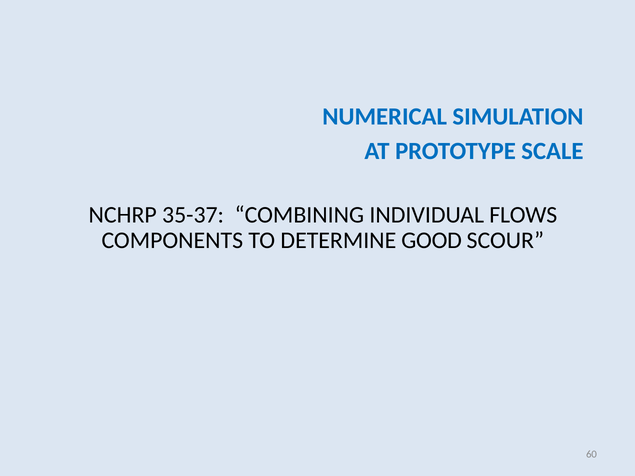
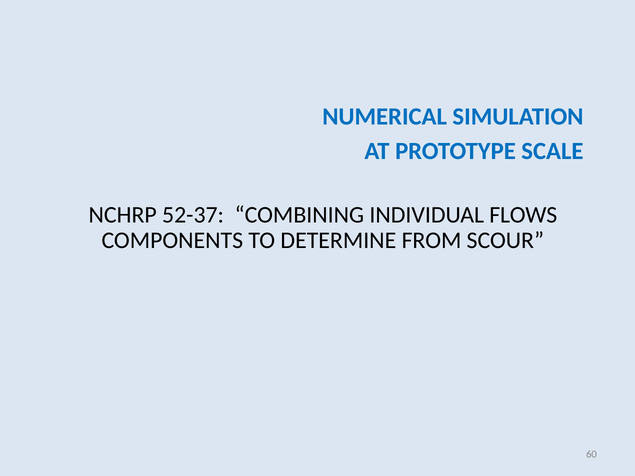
35-37: 35-37 -> 52-37 (193, 215)
GOOD: GOOD -> FROM (431, 241)
